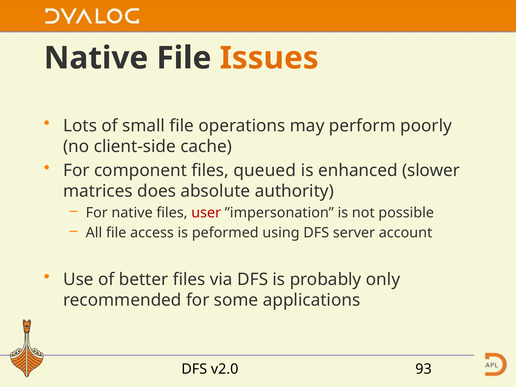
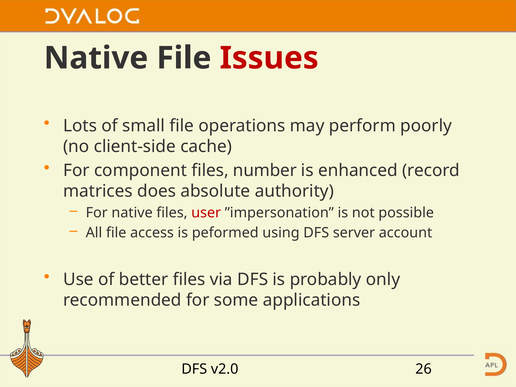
Issues colour: orange -> red (269, 58)
queued: queued -> number (265, 171)
slower: slower -> record (431, 171)
93: 93 -> 26 (424, 369)
